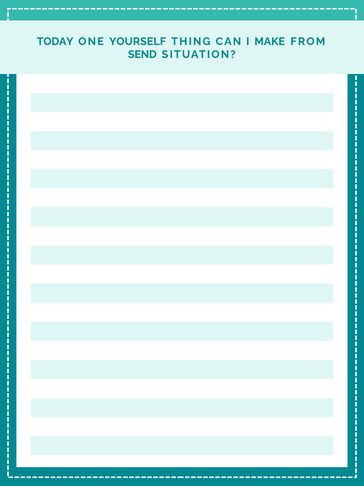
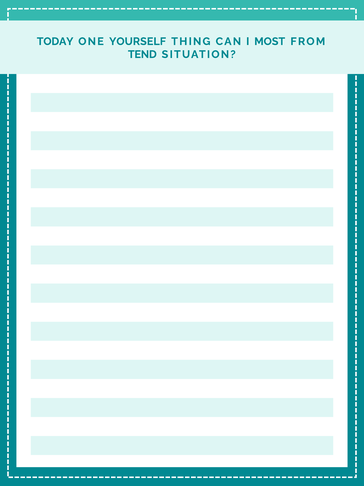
MAKE: MAKE -> MOST (270, 41)
SEND: SEND -> TEND (142, 54)
